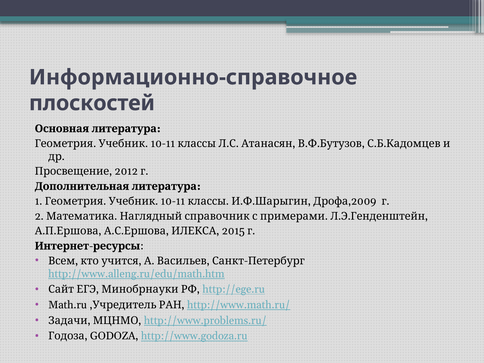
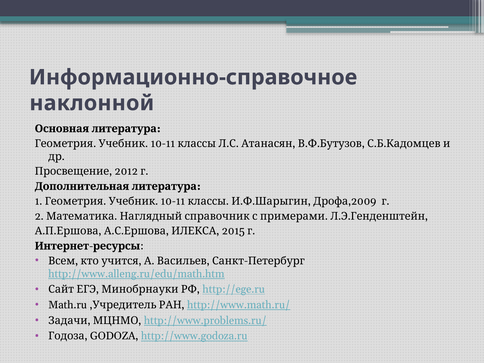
плоскостей: плоскостей -> наклонной (92, 103)
